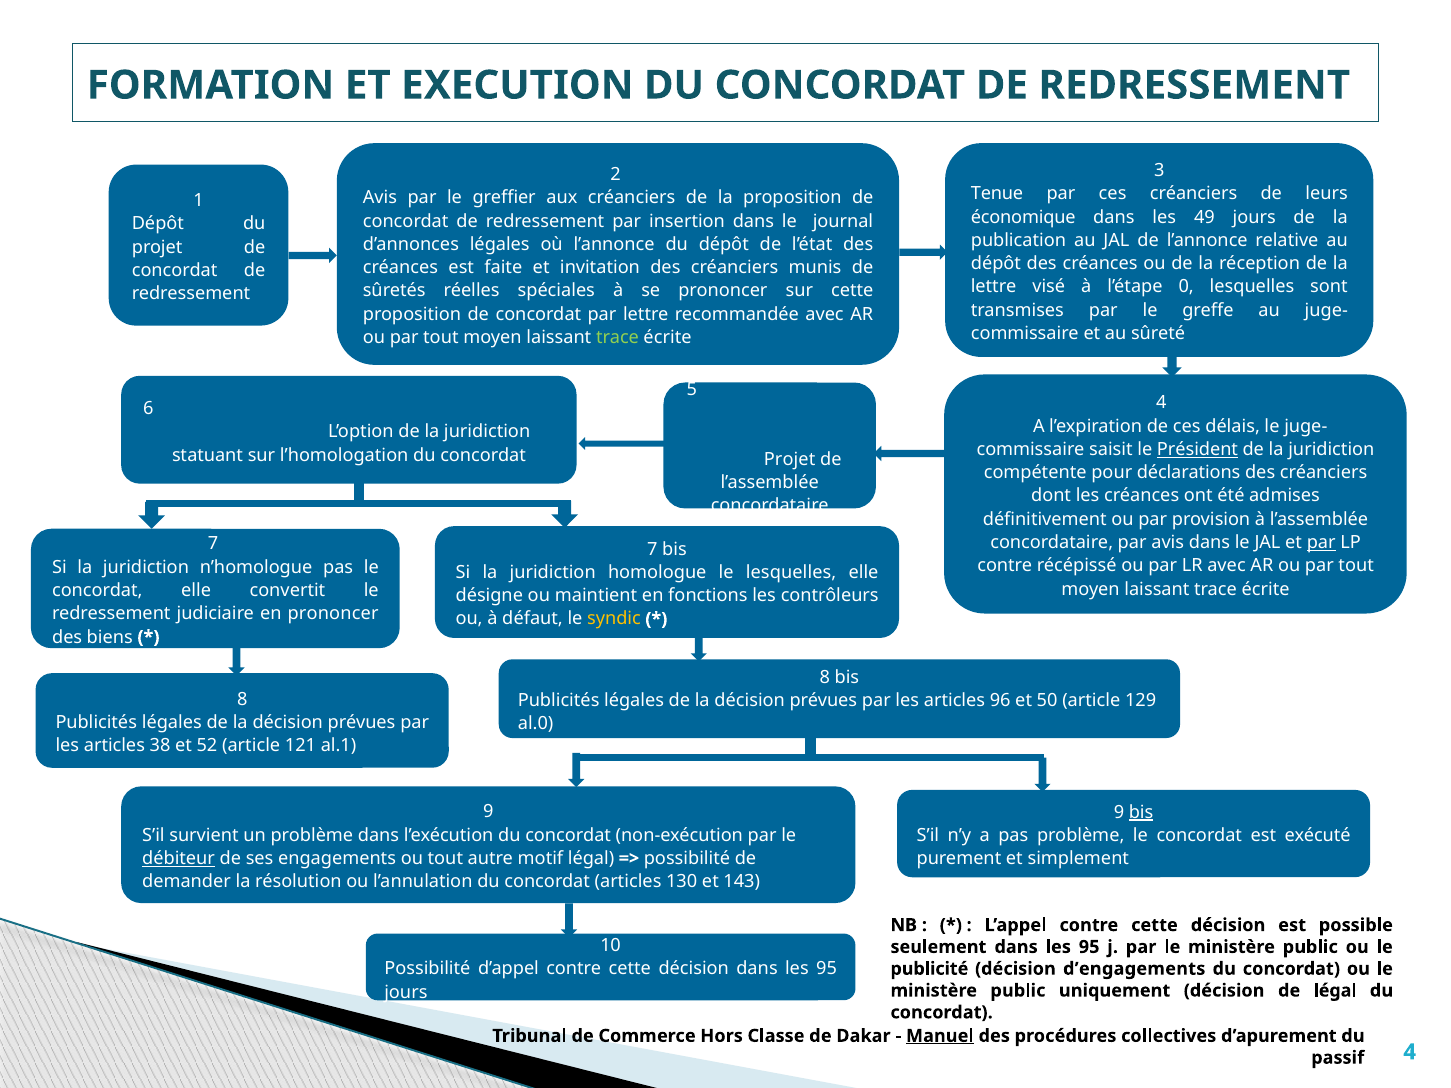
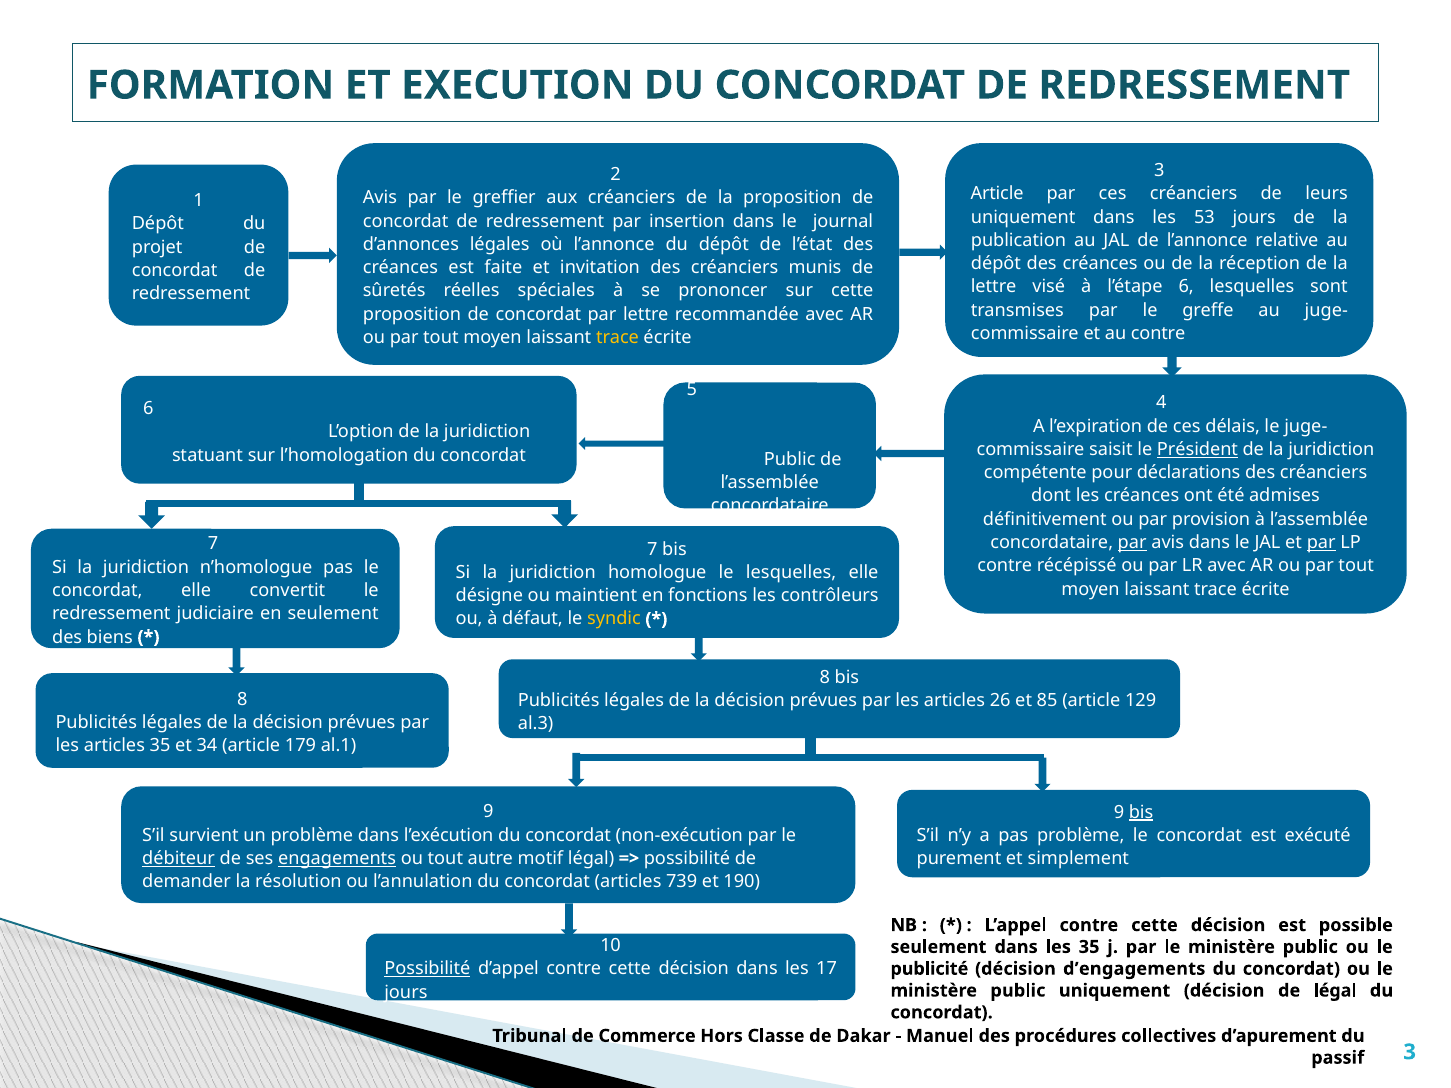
Tenue: Tenue -> Article (997, 194)
économique: économique -> uniquement (1023, 217)
49: 49 -> 53 (1204, 217)
l’étape 0: 0 -> 6 (1186, 287)
au sûreté: sûreté -> contre (1158, 334)
trace colour: light green -> yellow (617, 338)
Projet: Projet -> Public (790, 459)
par underline: none -> present (1132, 543)
en prononcer: prononcer -> seulement (333, 614)
96: 96 -> 26 (1000, 701)
50: 50 -> 85 (1047, 701)
al.0: al.0 -> al.3 (536, 724)
articles 38: 38 -> 35 (160, 746)
52: 52 -> 34 (207, 746)
121: 121 -> 179 (301, 746)
engagements underline: none -> present (337, 859)
130: 130 -> 739 (682, 882)
143: 143 -> 190 (742, 882)
seulement dans les 95: 95 -> 35 (1089, 947)
Possibilité underline: none -> present (427, 969)
décision dans les 95: 95 -> 17 (827, 969)
Manuel underline: present -> none (940, 1036)
passif 4: 4 -> 3 (1410, 1052)
